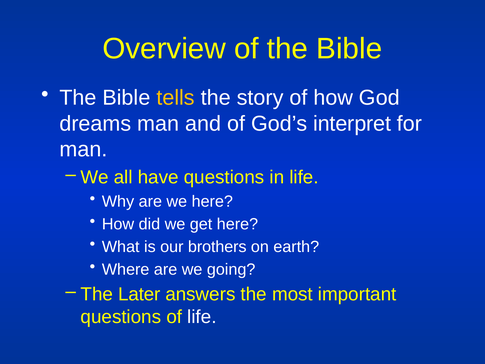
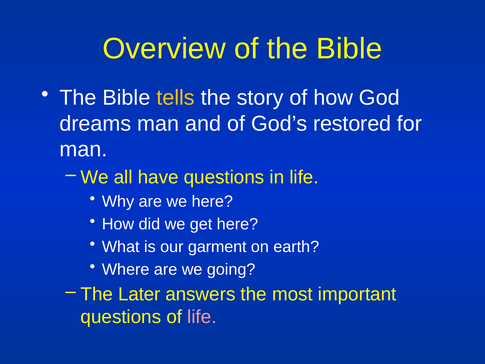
interpret: interpret -> restored (352, 124)
brothers: brothers -> garment (217, 247)
life colour: white -> pink (202, 317)
